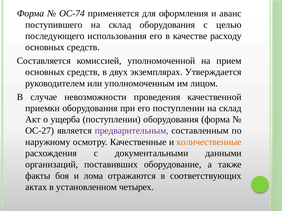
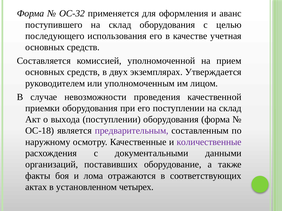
ОС-74: ОС-74 -> ОС-32 (72, 14)
расходу: расходу -> учетная (226, 36)
ущерба: ущерба -> выхода (65, 120)
ОС-27: ОС-27 -> ОС-18 (40, 131)
количественные colour: orange -> purple (209, 142)
